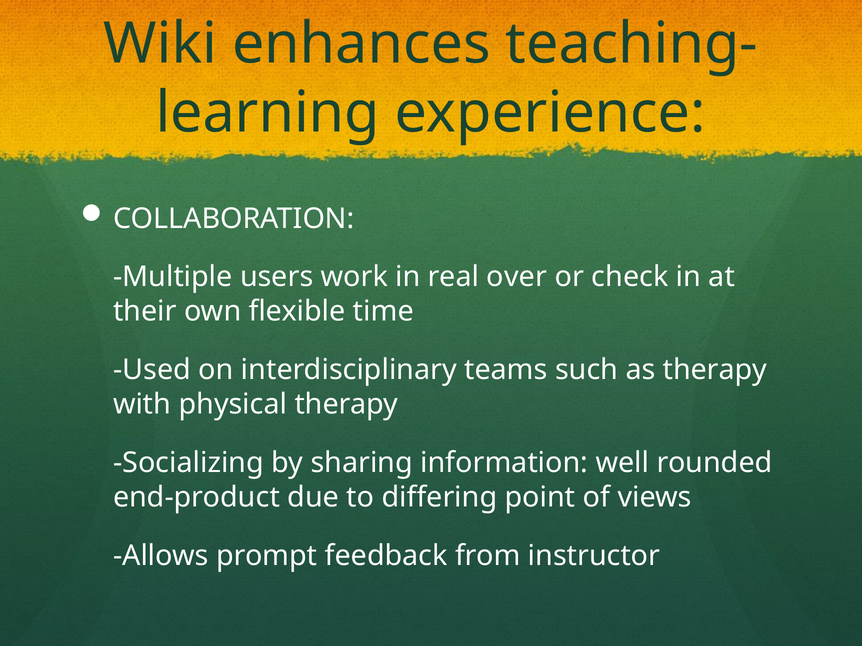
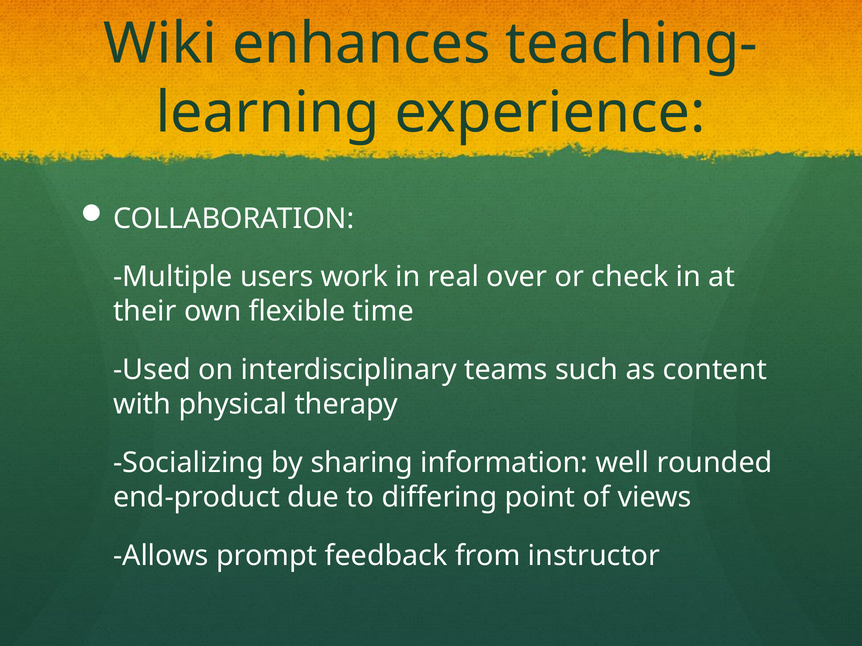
as therapy: therapy -> content (715, 370)
